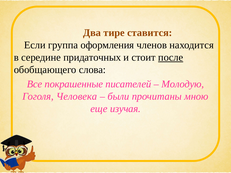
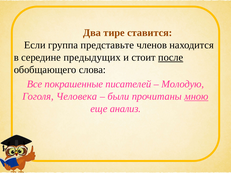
оформления: оформления -> представьте (107, 45)
придаточных: придаточных -> предыдущих (92, 57)
мною underline: none -> present (196, 96)
изучая: изучая -> анализ (125, 109)
